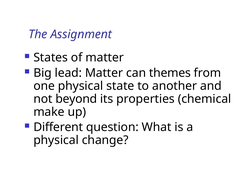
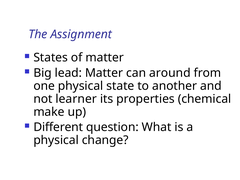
themes: themes -> around (170, 73)
beyond: beyond -> learner (76, 99)
